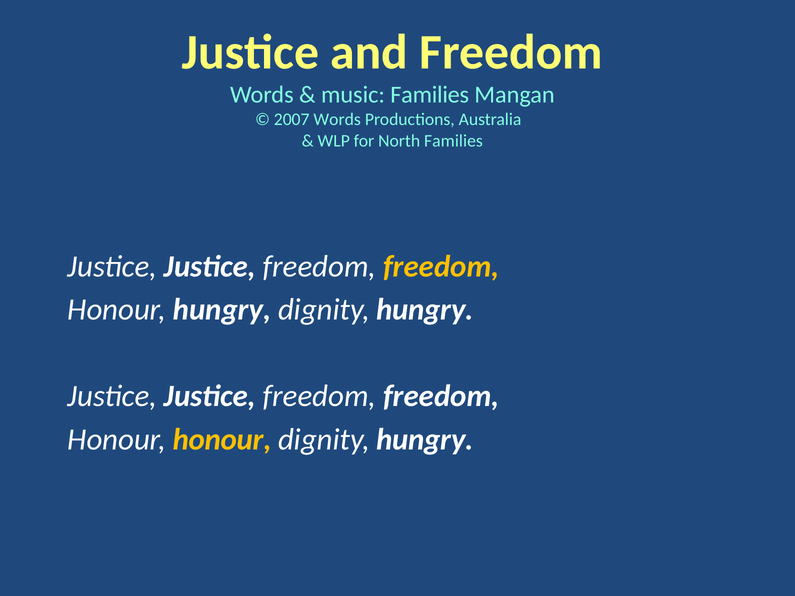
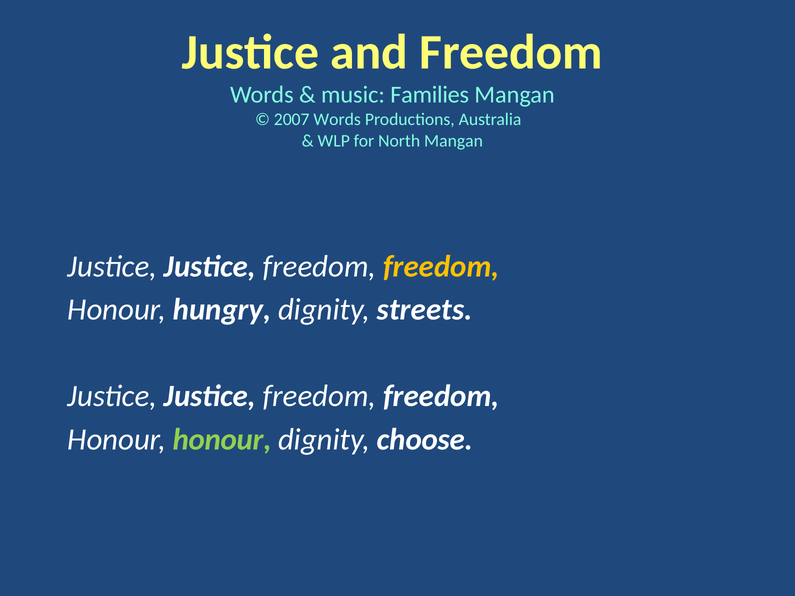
North Families: Families -> Mangan (454, 141)
hungry: hungry -> streets (425, 310)
honour colour: yellow -> light green (222, 440)
hungry: hungry -> choose (425, 440)
